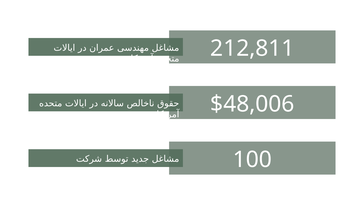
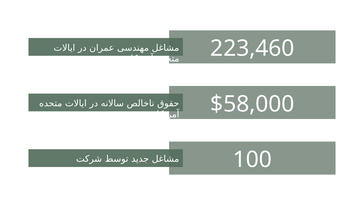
212,811: 212,811 -> 223,460 (252, 48)
$48,006: $48,006 -> $58,000 (252, 104)
